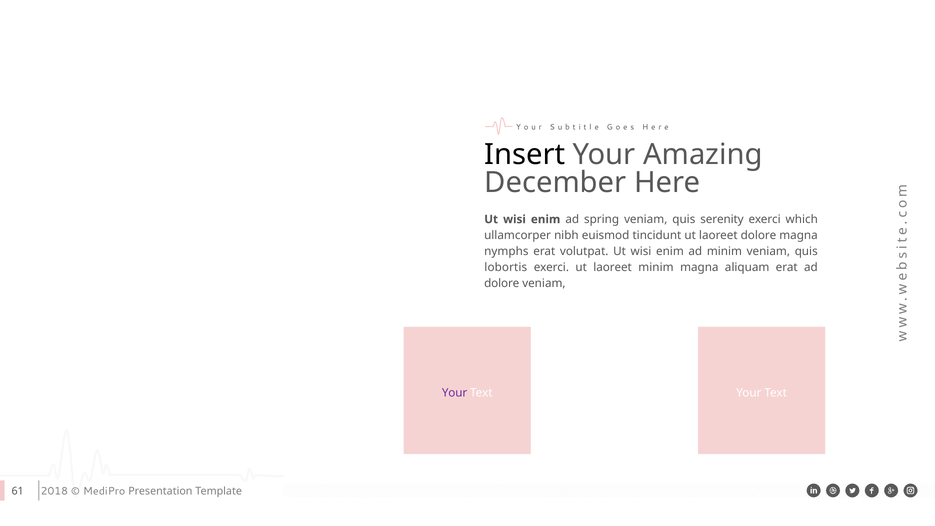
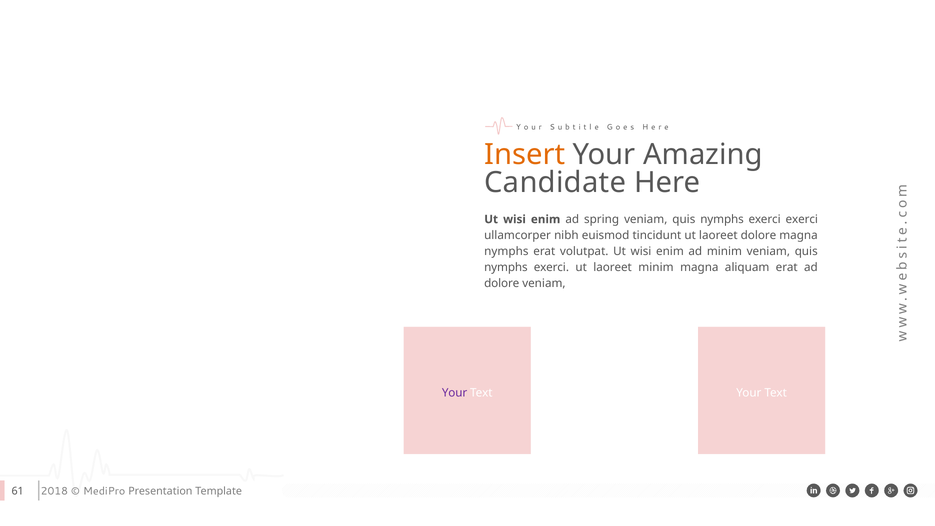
Insert colour: black -> orange (525, 155)
December: December -> Candidate (555, 183)
serenity: serenity -> nymphs (722, 219)
exerci which: which -> exerci (802, 219)
lobortis: lobortis -> nymphs (506, 267)
